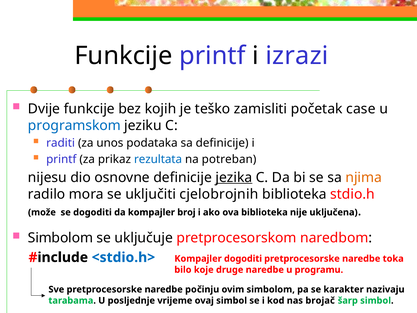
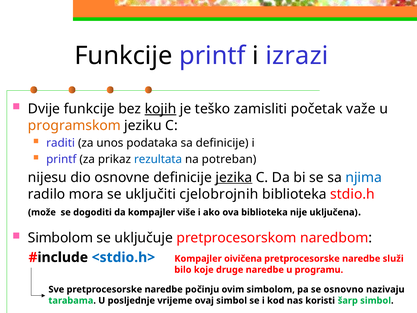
kojih underline: none -> present (161, 109)
case: case -> važe (361, 109)
programskom colour: blue -> orange (74, 125)
njima colour: orange -> blue (364, 177)
broj: broj -> više (186, 212)
Kompajler dogoditi: dogoditi -> oivičena (243, 258)
toka: toka -> služi (393, 258)
karakter: karakter -> osnovno (344, 289)
brojač: brojač -> koristi (320, 300)
